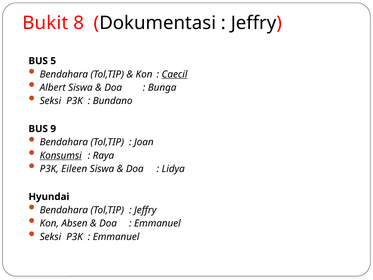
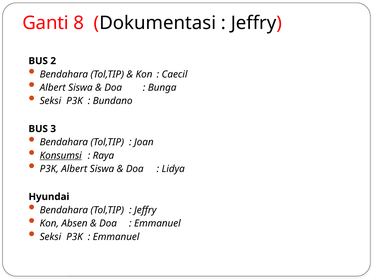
Bukit: Bukit -> Ganti (46, 23)
5: 5 -> 2 (53, 61)
Caecil underline: present -> none (175, 74)
9: 9 -> 3 (53, 129)
P3K Eileen: Eileen -> Albert (74, 169)
